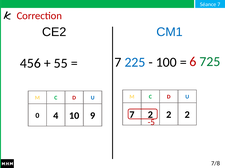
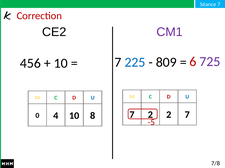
CM1 colour: blue -> purple (170, 32)
725 colour: green -> purple (210, 62)
100: 100 -> 809 (166, 62)
55: 55 -> 10 (61, 63)
2 2: 2 -> 7 (187, 115)
9: 9 -> 8 (93, 116)
